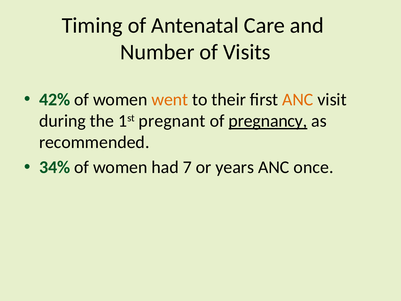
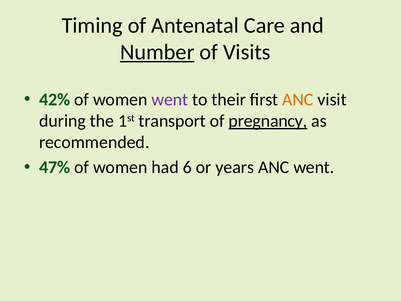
Number underline: none -> present (157, 52)
went colour: orange -> purple (170, 100)
pregnant: pregnant -> transport (172, 121)
34%: 34% -> 47% (55, 167)
7: 7 -> 6 (187, 167)
ANC once: once -> went (314, 167)
